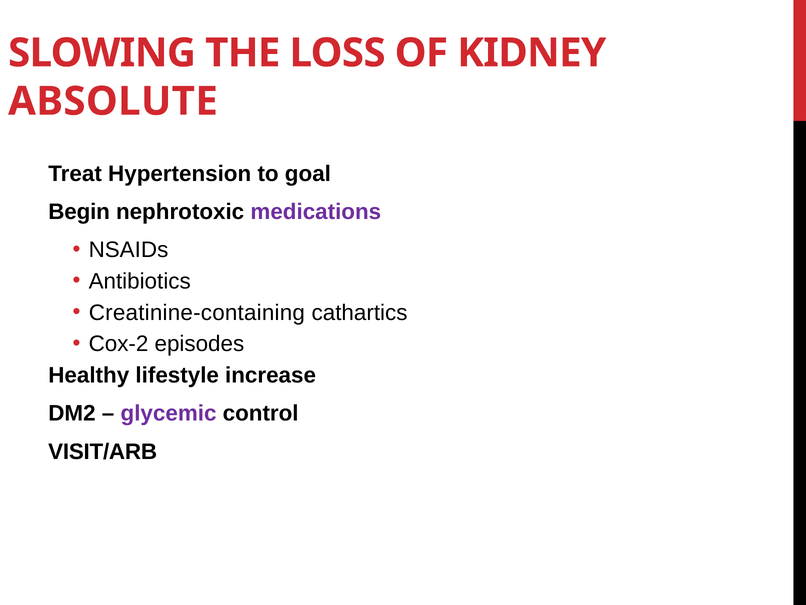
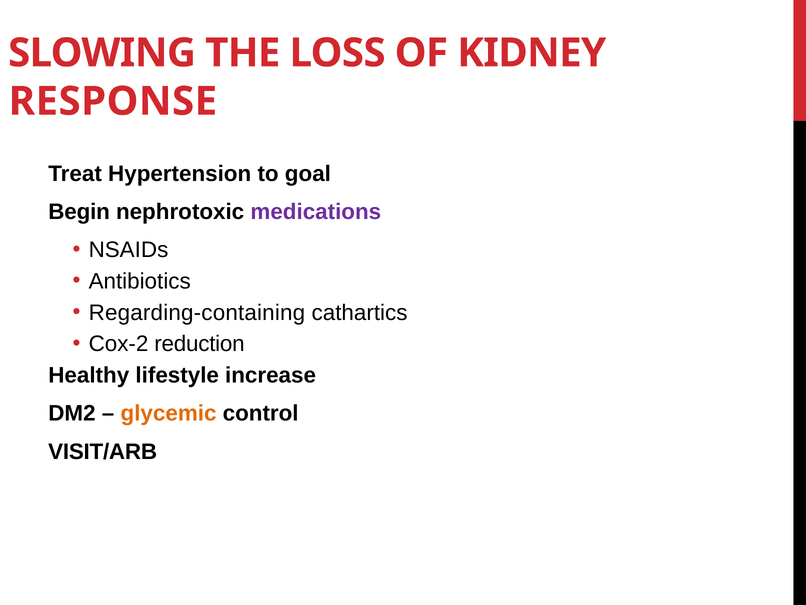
ABSOLUTE: ABSOLUTE -> RESPONSE (113, 101)
Creatinine-containing: Creatinine-containing -> Regarding-containing (197, 312)
episodes: episodes -> reduction (200, 344)
glycemic colour: purple -> orange (169, 413)
